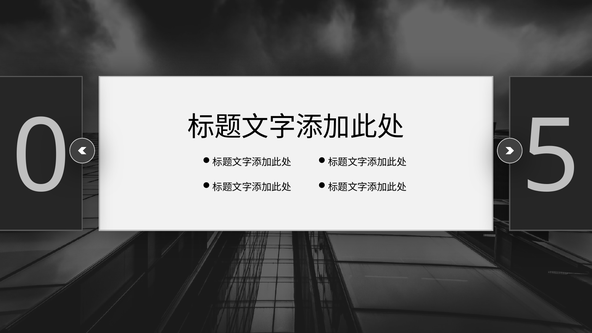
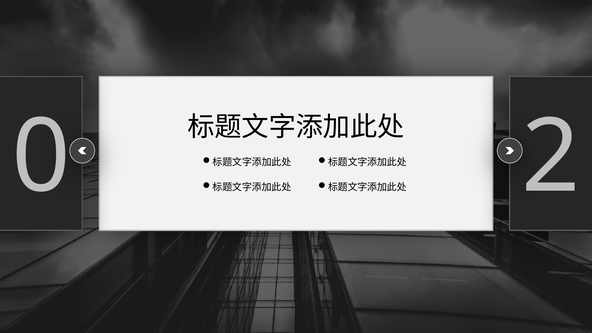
5: 5 -> 2 (551, 157)
